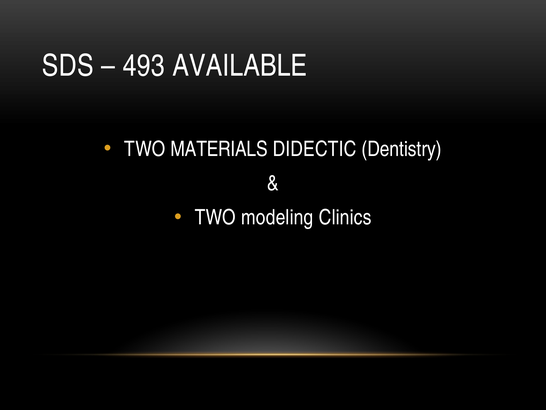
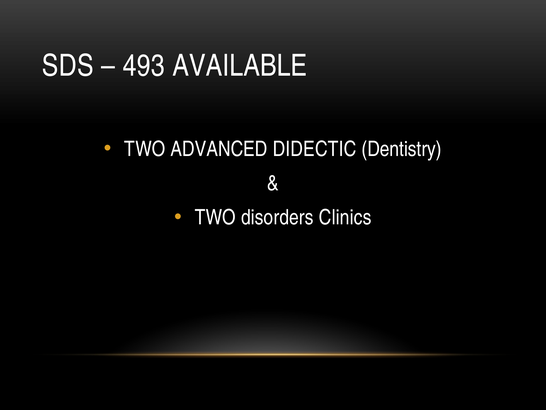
MATERIALS: MATERIALS -> ADVANCED (219, 149)
modeling: modeling -> disorders (277, 217)
